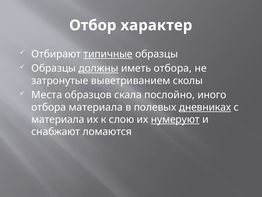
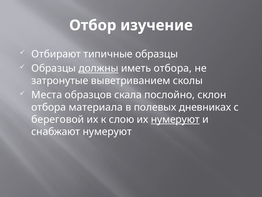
характер: характер -> изучение (156, 25)
типичные underline: present -> none (108, 54)
иного: иного -> склон (212, 95)
дневниках underline: present -> none (205, 107)
материала: материала -> береговой (58, 119)
снабжают ломаются: ломаются -> нумеруют (107, 131)
